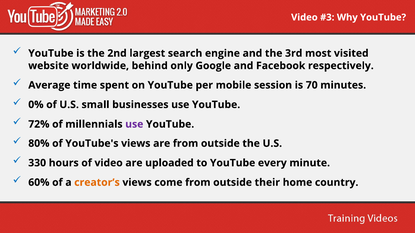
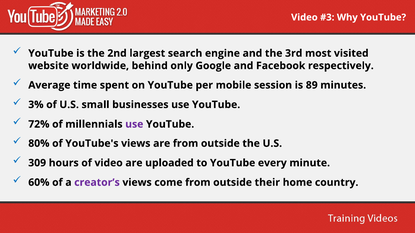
70: 70 -> 89 (312, 85)
0%: 0% -> 3% (36, 105)
330: 330 -> 309 (37, 163)
creator’s colour: orange -> purple (97, 183)
